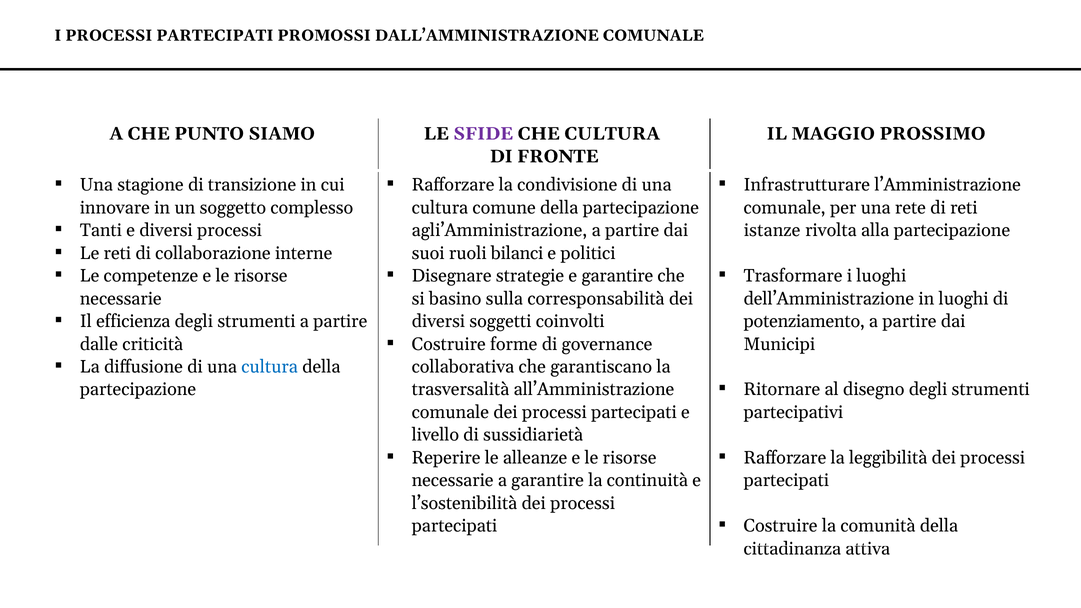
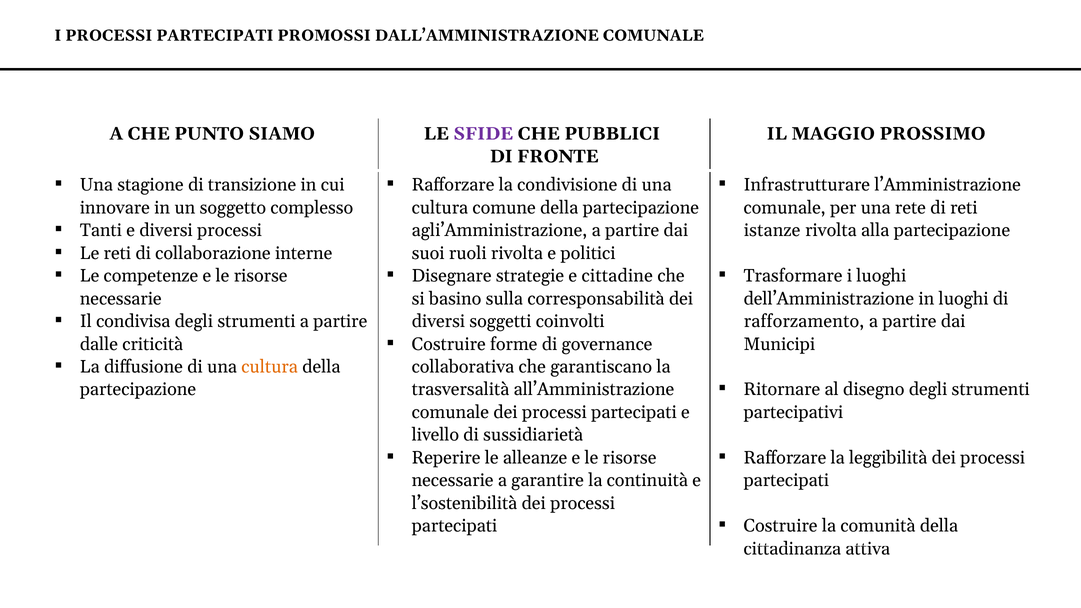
CHE CULTURA: CULTURA -> PUBBLICI (612, 134)
ruoli bilanci: bilanci -> rivolta (517, 253)
e garantire: garantire -> cittadine (617, 276)
efficienza: efficienza -> condivisa (133, 321)
potenziamento: potenziamento -> rafforzamento (804, 321)
cultura colour: blue -> orange (270, 367)
